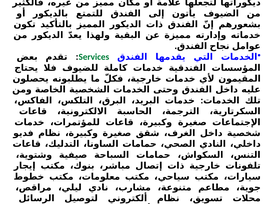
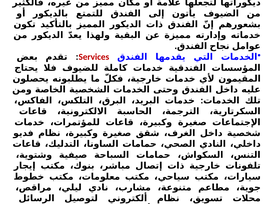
Services colour: green -> red (94, 57)
